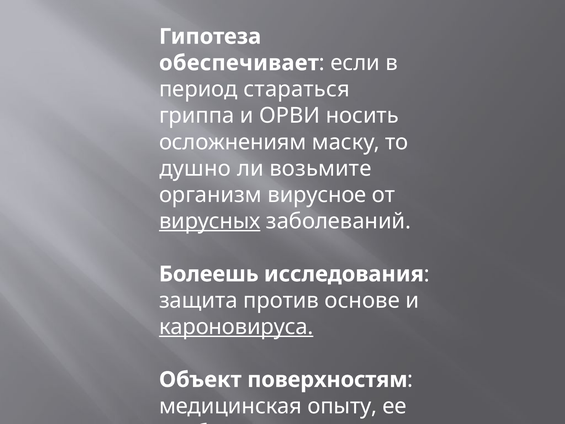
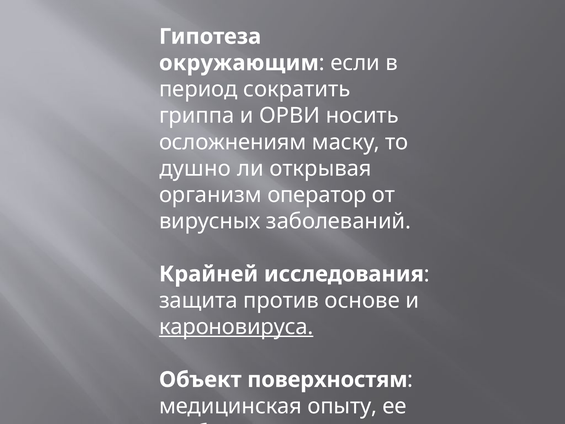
обеспечивает: обеспечивает -> окружающим (239, 63)
стараться: стараться -> сократить (297, 89)
возьмите: возьмите -> открывая (321, 168)
вирусное: вирусное -> оператор (317, 195)
вирусных underline: present -> none (210, 221)
Болеешь: Болеешь -> Крайней (209, 274)
